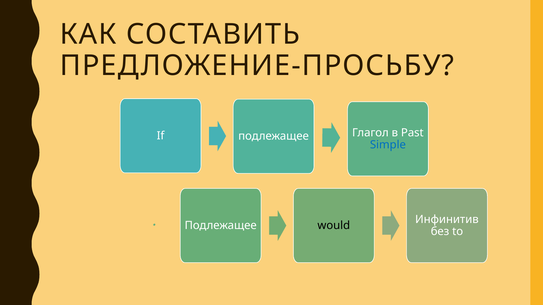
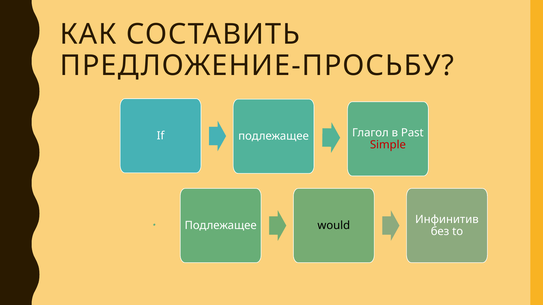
Simple colour: blue -> red (388, 145)
